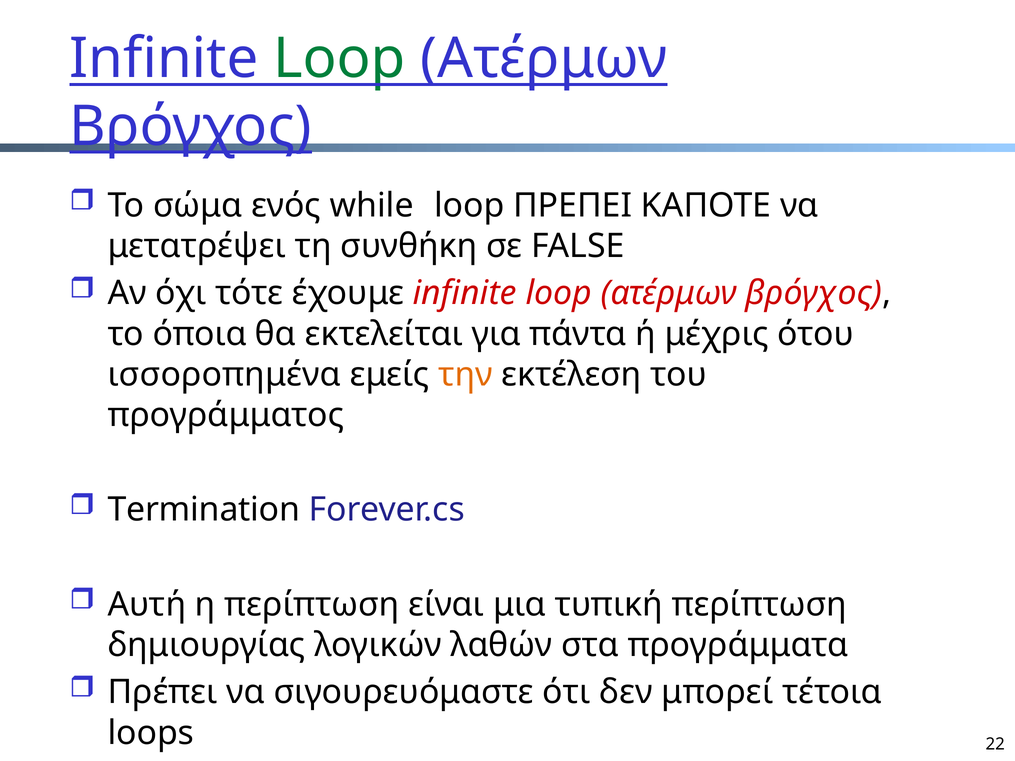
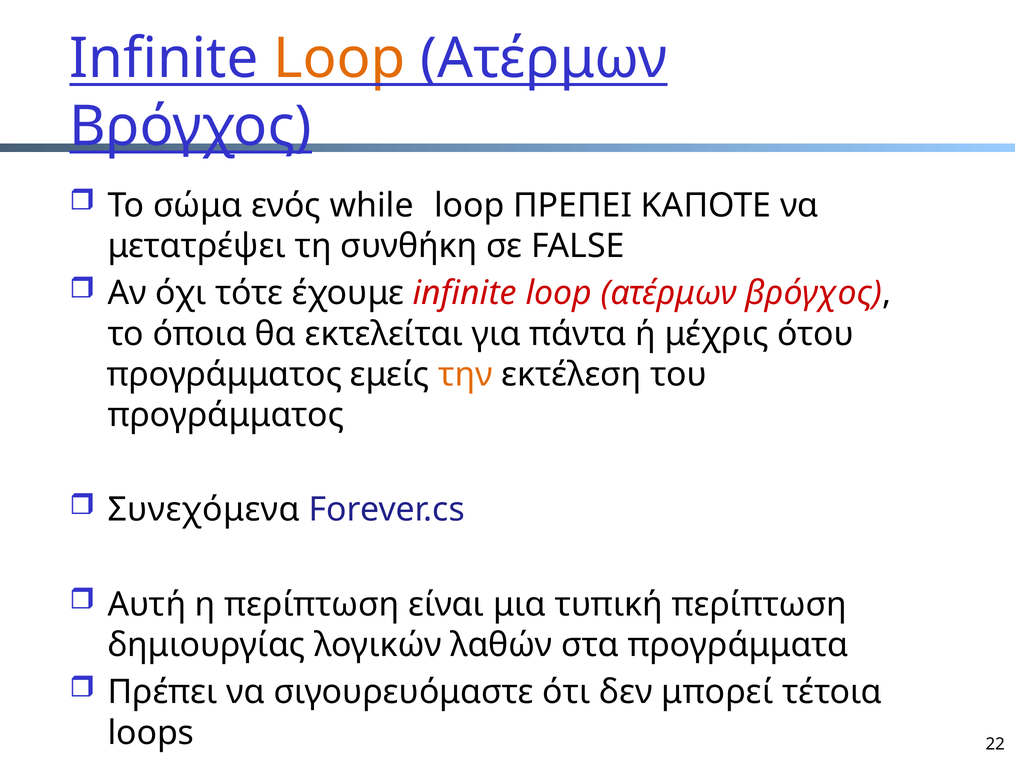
Loop colour: green -> orange (339, 59)
ισσοροπημένα: ισσοροπημένα -> προγράμματος (225, 375)
Termination: Termination -> Συνεχόμενα (204, 510)
